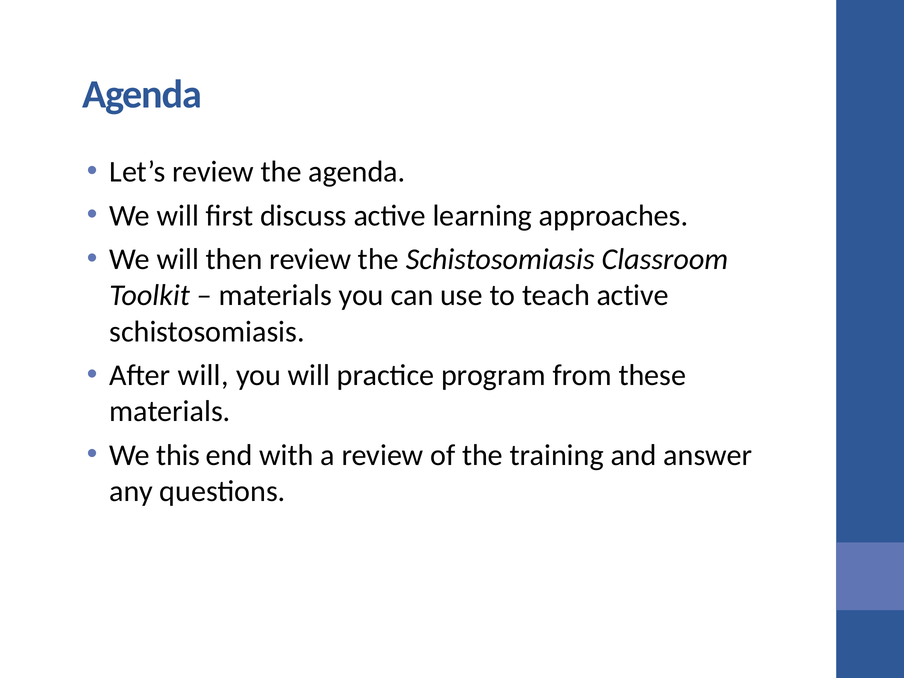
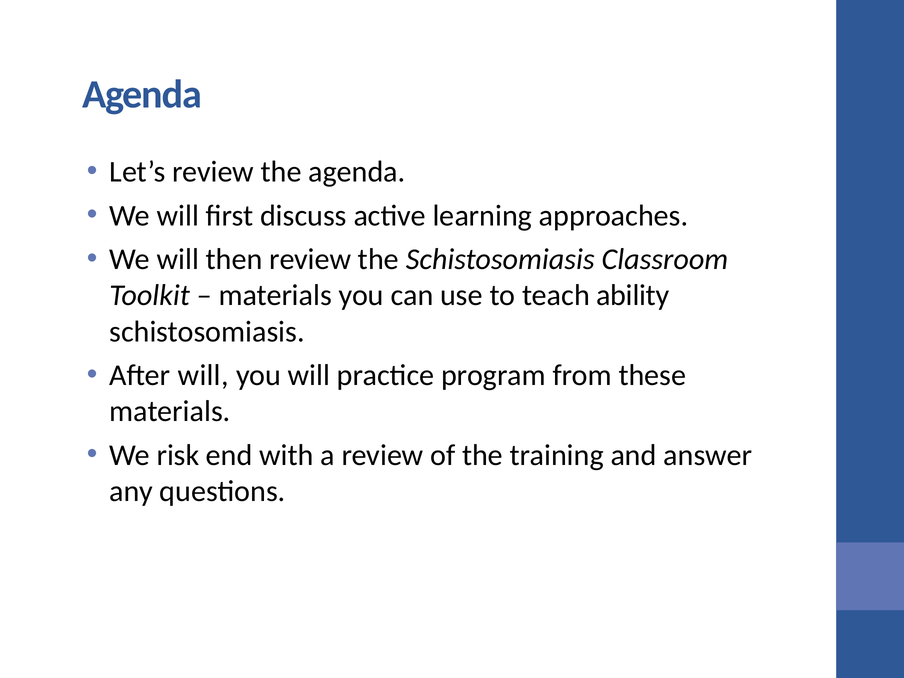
teach active: active -> ability (633, 295)
this: this -> risk (178, 455)
